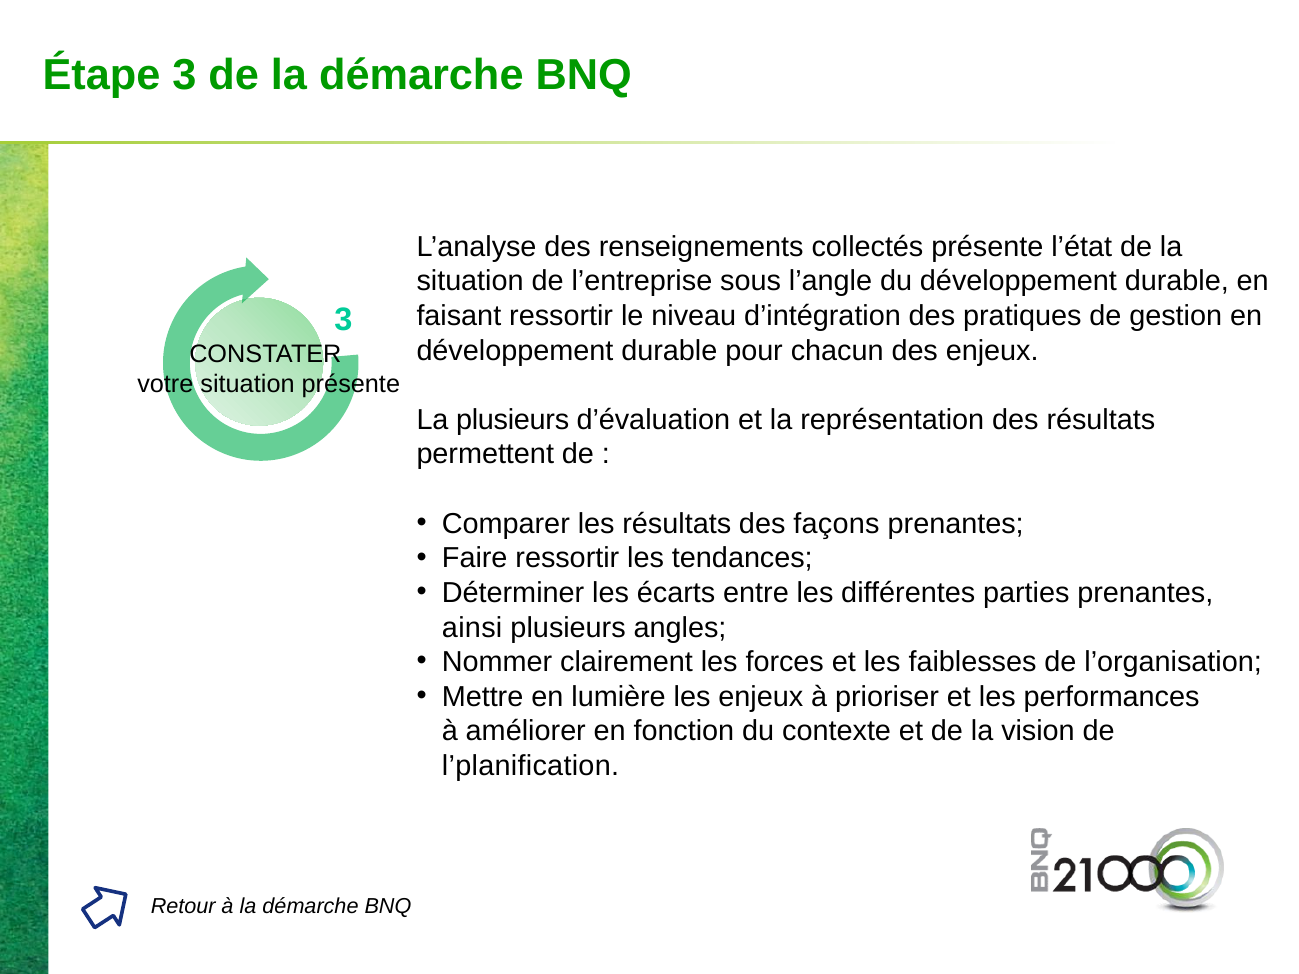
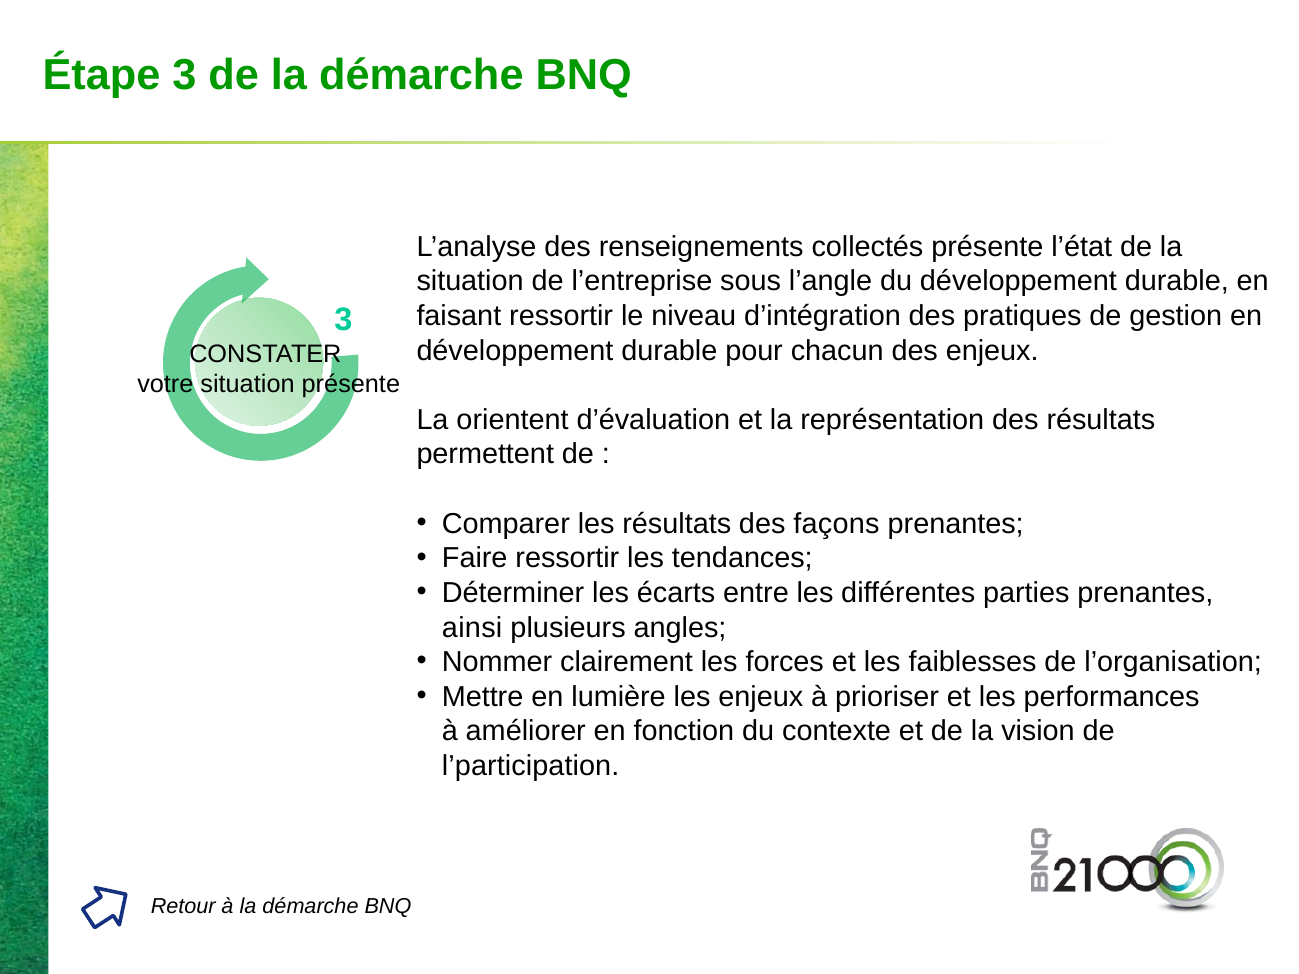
La plusieurs: plusieurs -> orientent (513, 420)
l’planification: l’planification -> l’participation (531, 766)
